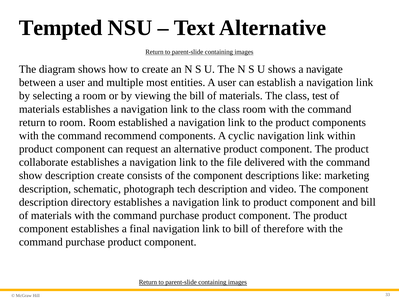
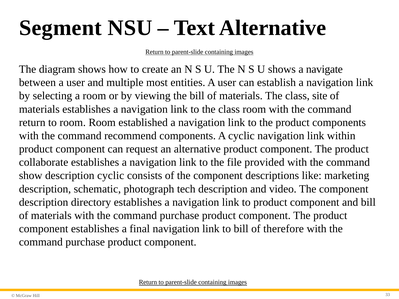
Tempted: Tempted -> Segment (60, 28)
test: test -> site (320, 96)
delivered: delivered -> provided (264, 162)
description create: create -> cyclic (111, 176)
